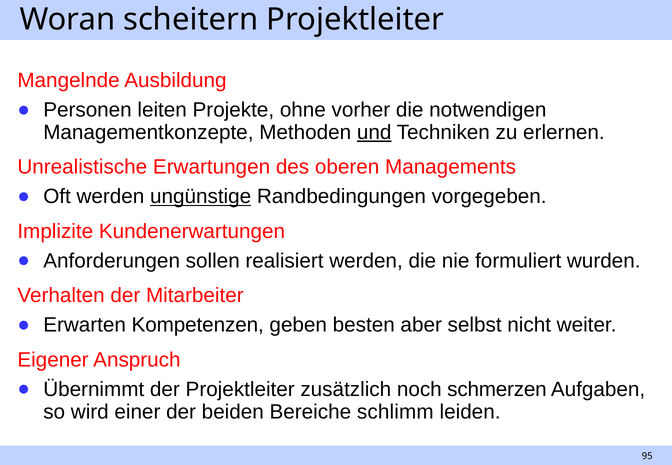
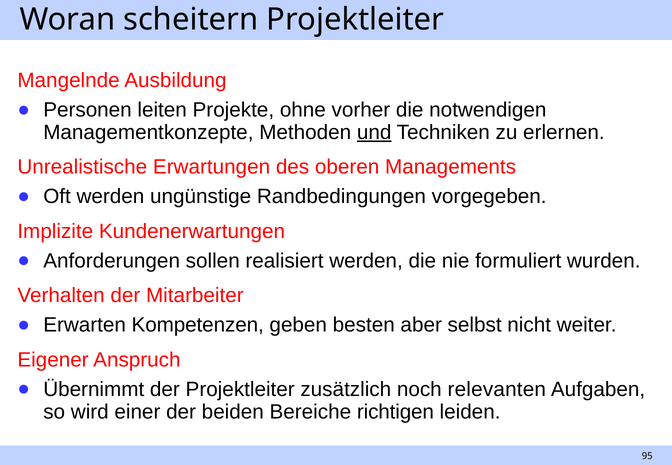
ungünstige underline: present -> none (201, 197)
schmerzen: schmerzen -> relevanten (497, 390)
schlimm: schlimm -> richtigen (395, 412)
